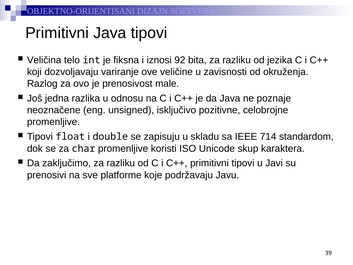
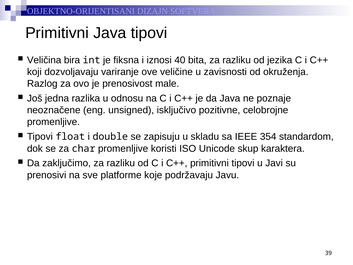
telo: telo -> bira (72, 60)
92: 92 -> 40 (180, 60)
714: 714 -> 354 (268, 137)
